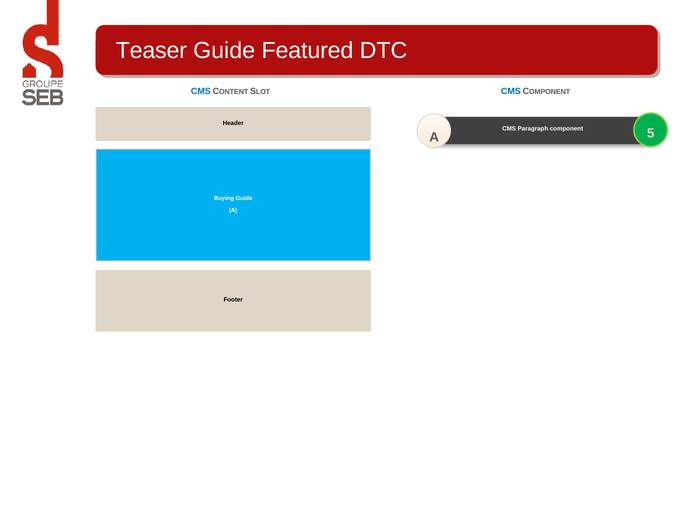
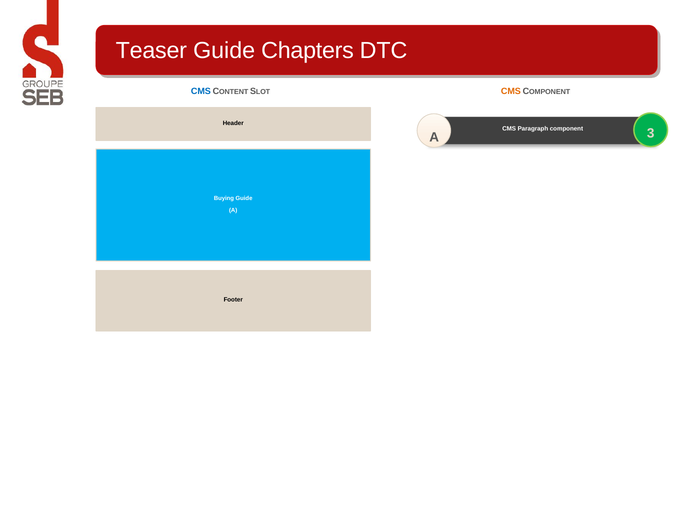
Featured: Featured -> Chapters (308, 51)
CMS colour: blue -> orange (511, 92)
5: 5 -> 3 (651, 133)
